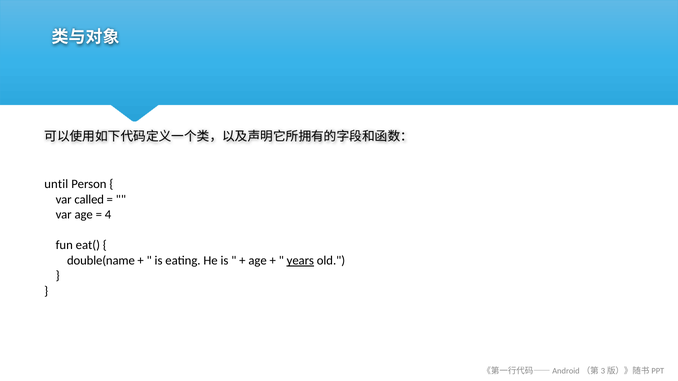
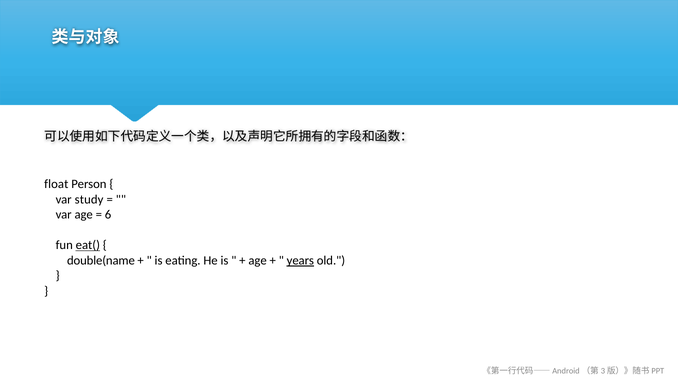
until: until -> float (56, 184)
called: called -> study (89, 200)
4: 4 -> 6 (108, 215)
eat( underline: none -> present (88, 246)
